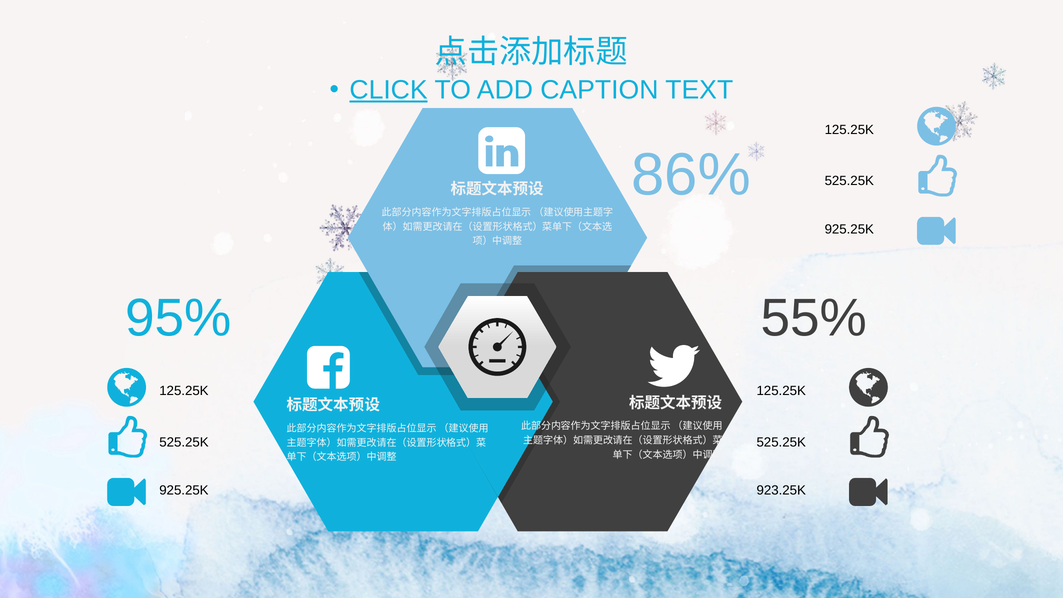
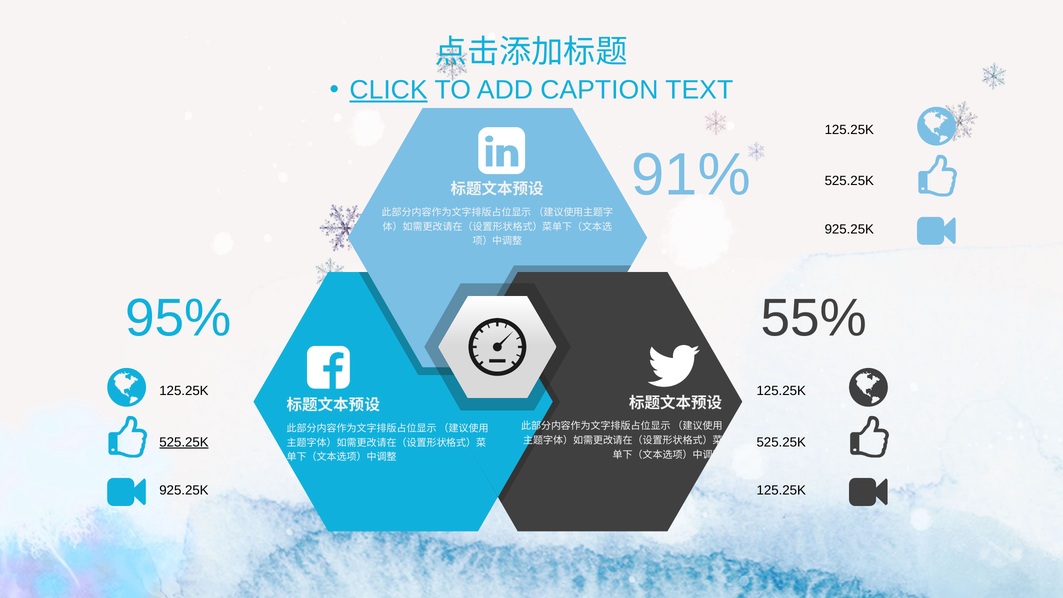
86%: 86% -> 91% (691, 175)
525.25K underline: none -> present (184, 442)
923.25K: 923.25K -> 125.25K (781, 490)
